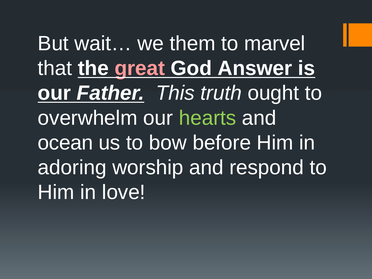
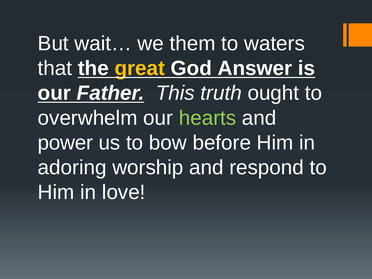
marvel: marvel -> waters (275, 44)
great colour: pink -> yellow (140, 68)
ocean: ocean -> power (65, 143)
